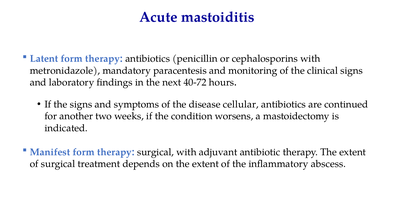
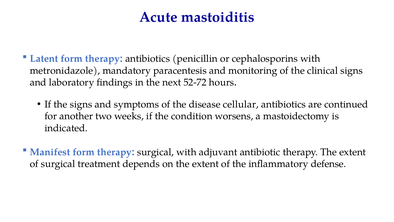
40-72: 40-72 -> 52-72 (195, 82)
abscess: abscess -> defense (328, 164)
